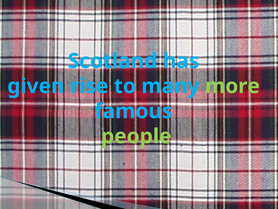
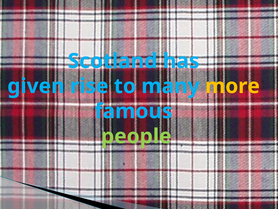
more colour: light green -> yellow (232, 86)
